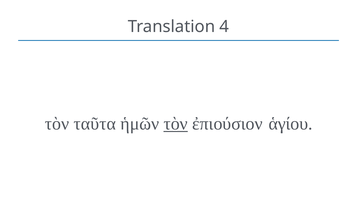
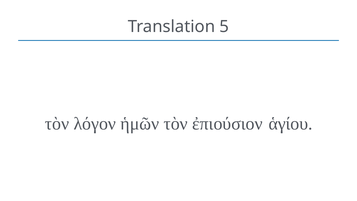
4: 4 -> 5 (224, 27)
ταῦτα: ταῦτα -> λόγον (95, 124)
τὸν underline: present -> none (176, 124)
